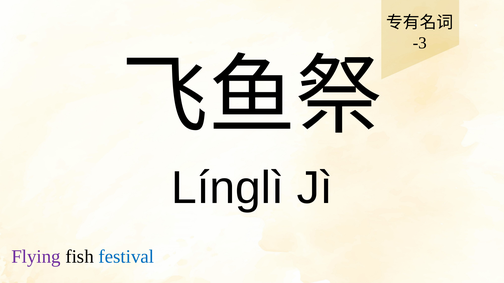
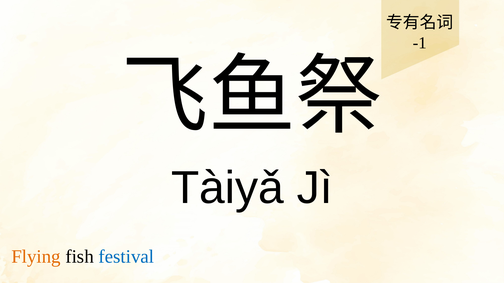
-3: -3 -> -1 (420, 43)
Línglì: Línglì -> Tàiyǎ (228, 188)
Flying colour: purple -> orange (36, 257)
